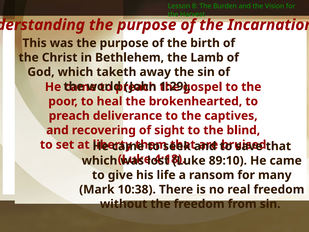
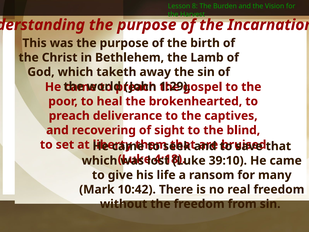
89:10: 89:10 -> 39:10 (228, 160)
10:38: 10:38 -> 10:42 (137, 189)
